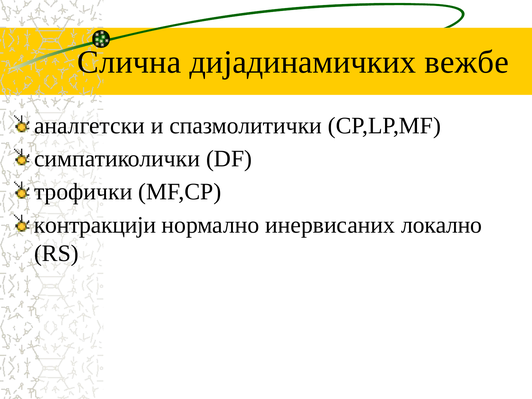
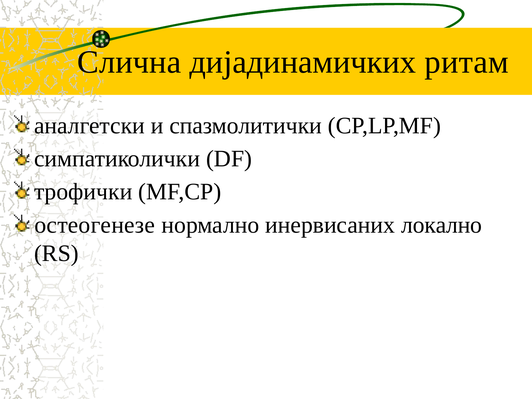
вежбе: вежбе -> ритам (467, 62)
контракцији: контракцији -> остеогенезе (95, 225)
